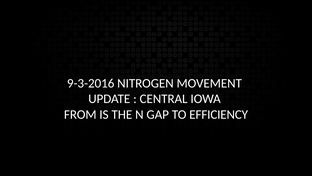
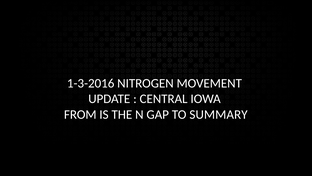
9-3-2016: 9-3-2016 -> 1-3-2016 (91, 83)
EFFICIENCY: EFFICIENCY -> SUMMARY (219, 114)
